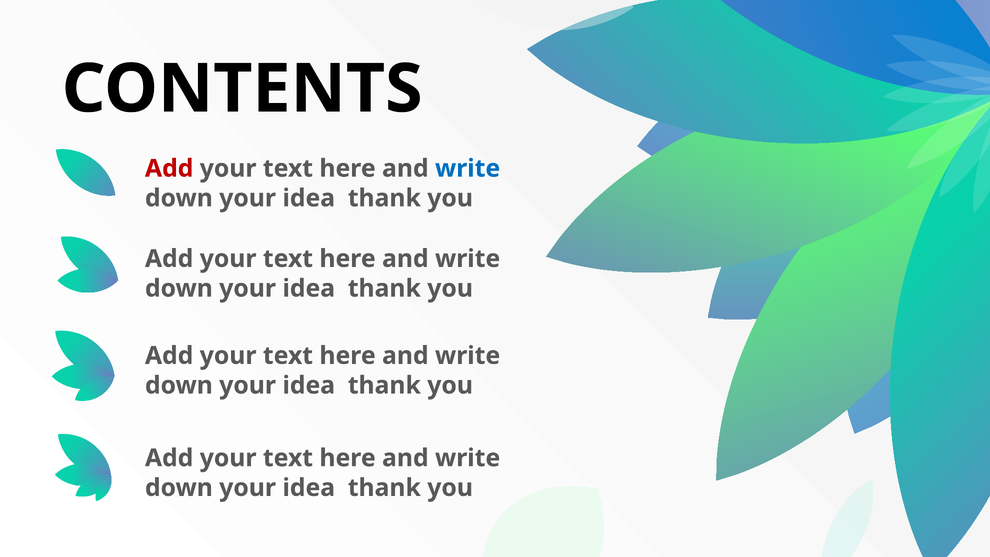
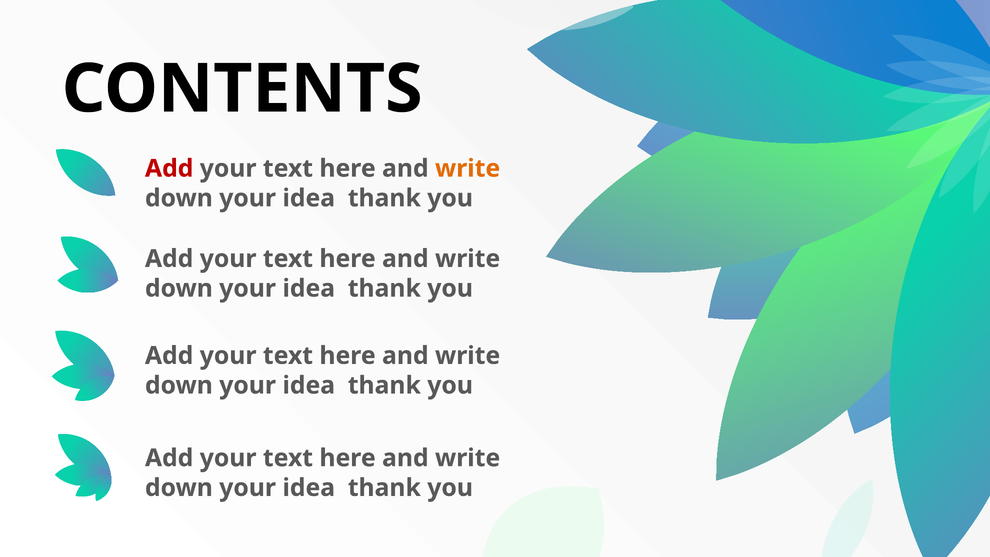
write colour: blue -> orange (468, 168)
